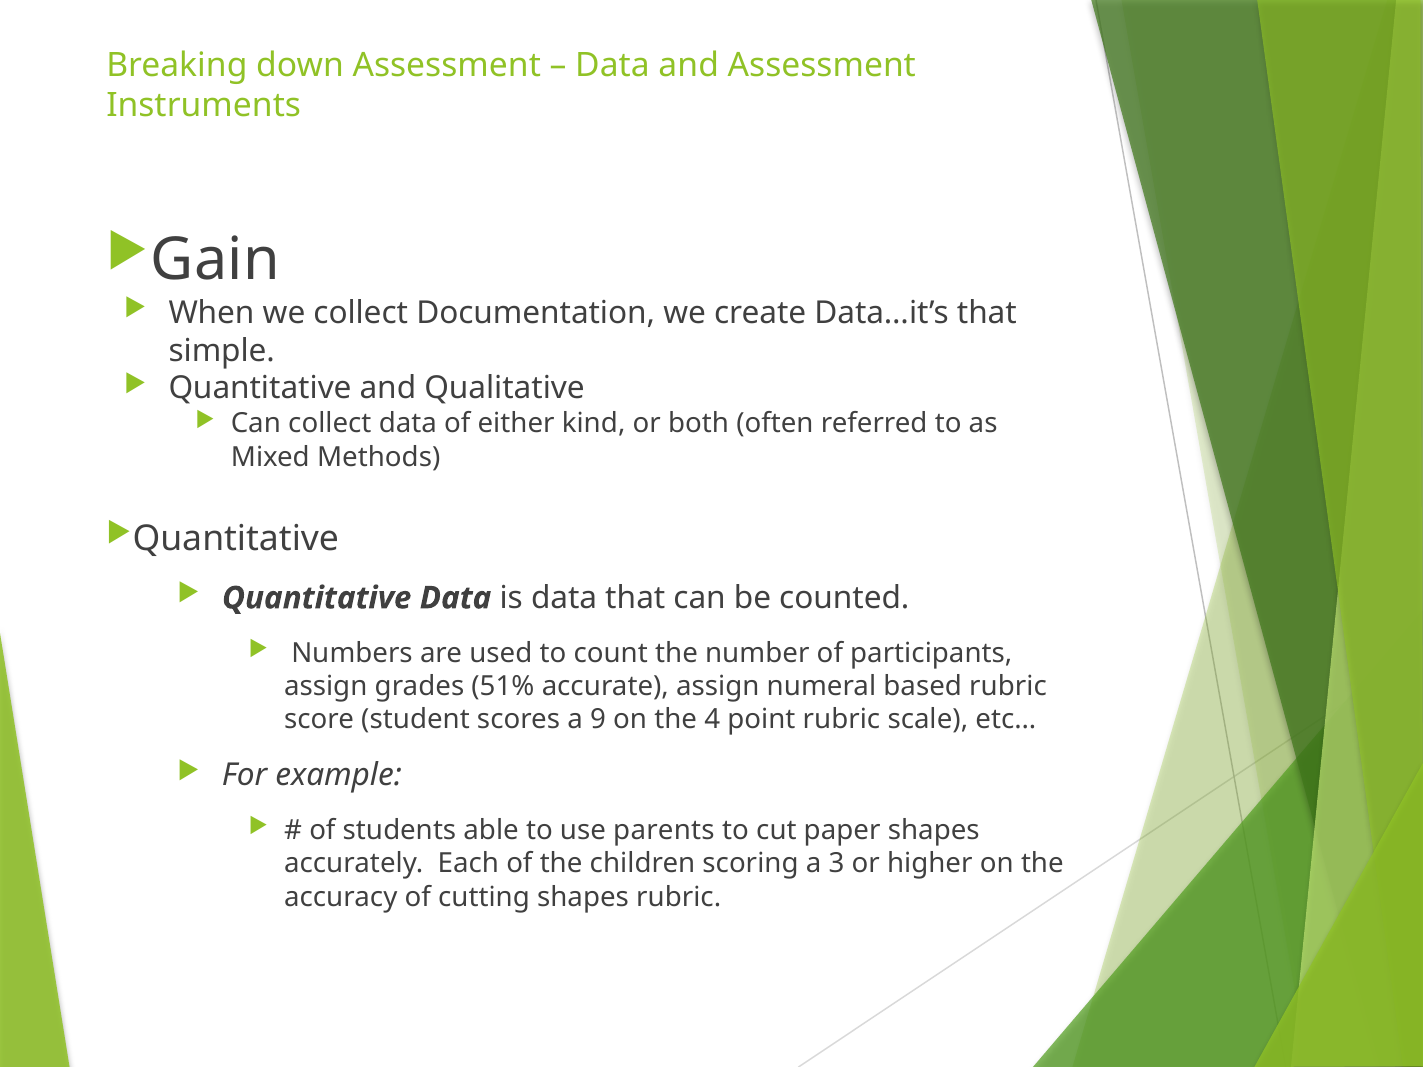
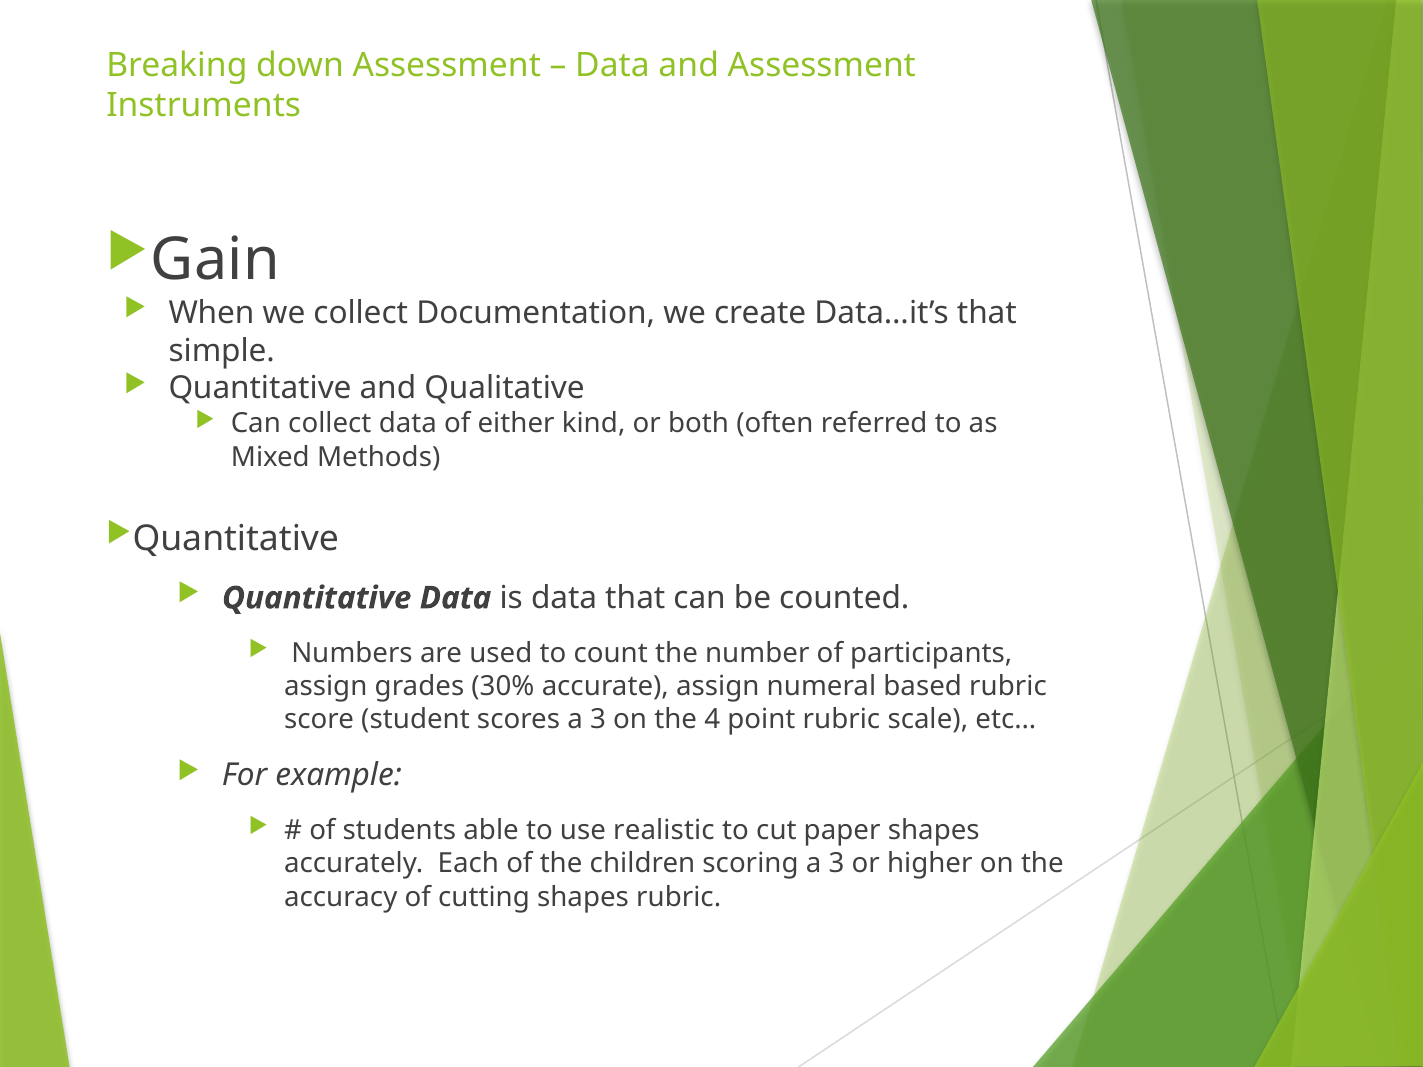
51%: 51% -> 30% (503, 687)
scores a 9: 9 -> 3 (598, 720)
parents: parents -> realistic (664, 831)
